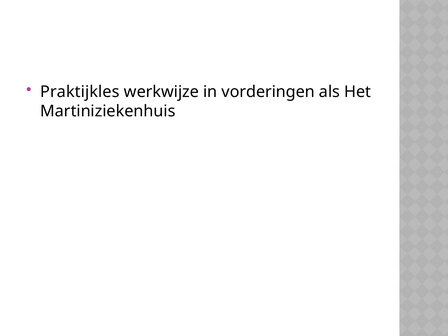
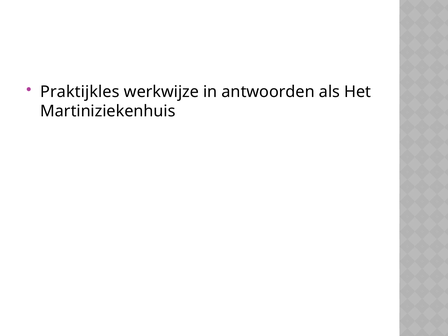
vorderingen: vorderingen -> antwoorden (268, 92)
